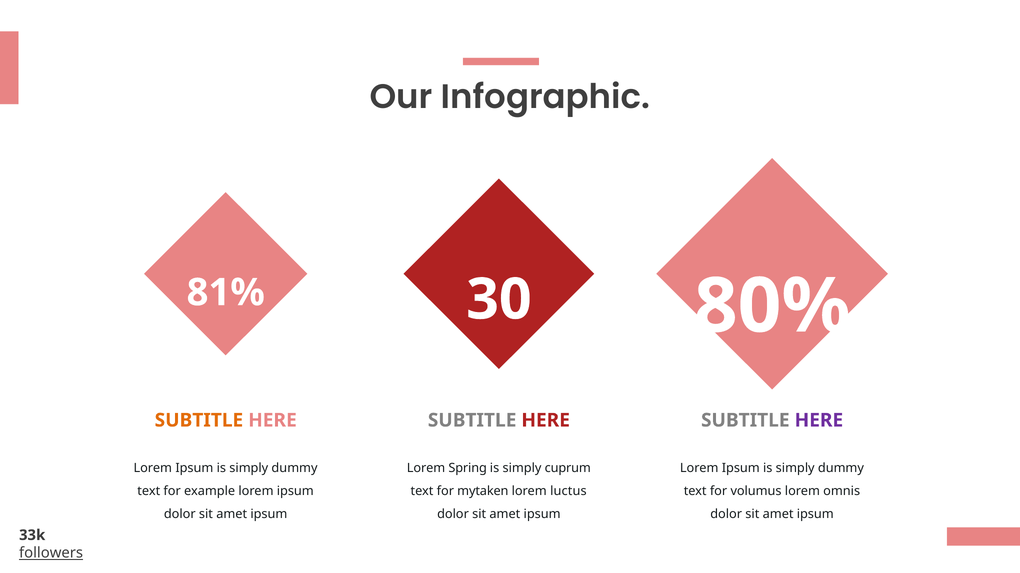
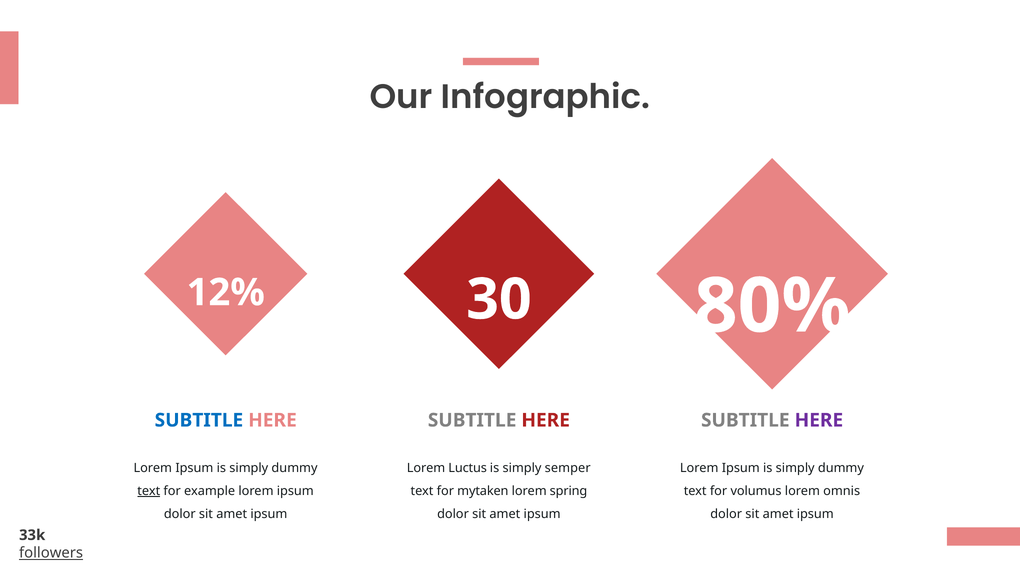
81%: 81% -> 12% (226, 293)
SUBTITLE colour: orange -> blue (199, 421)
Spring: Spring -> Luctus (468, 469)
cuprum: cuprum -> semper (568, 469)
text underline: none -> present (149, 492)
luctus: luctus -> spring (569, 492)
